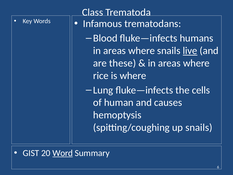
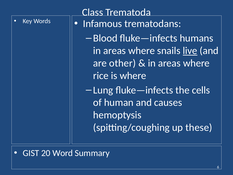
these: these -> other (123, 63)
up snails: snails -> these (199, 127)
Word underline: present -> none (63, 153)
